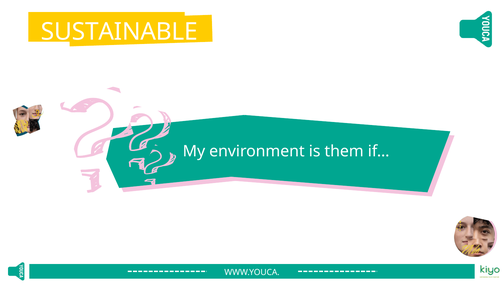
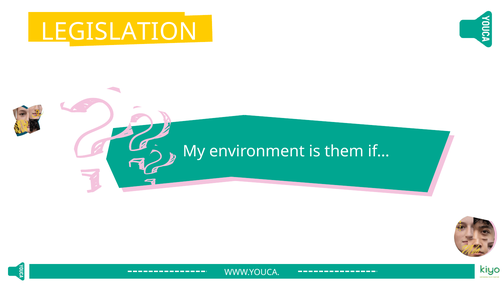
SUSTAINABLE: SUSTAINABLE -> LEGISLATION (119, 32)
